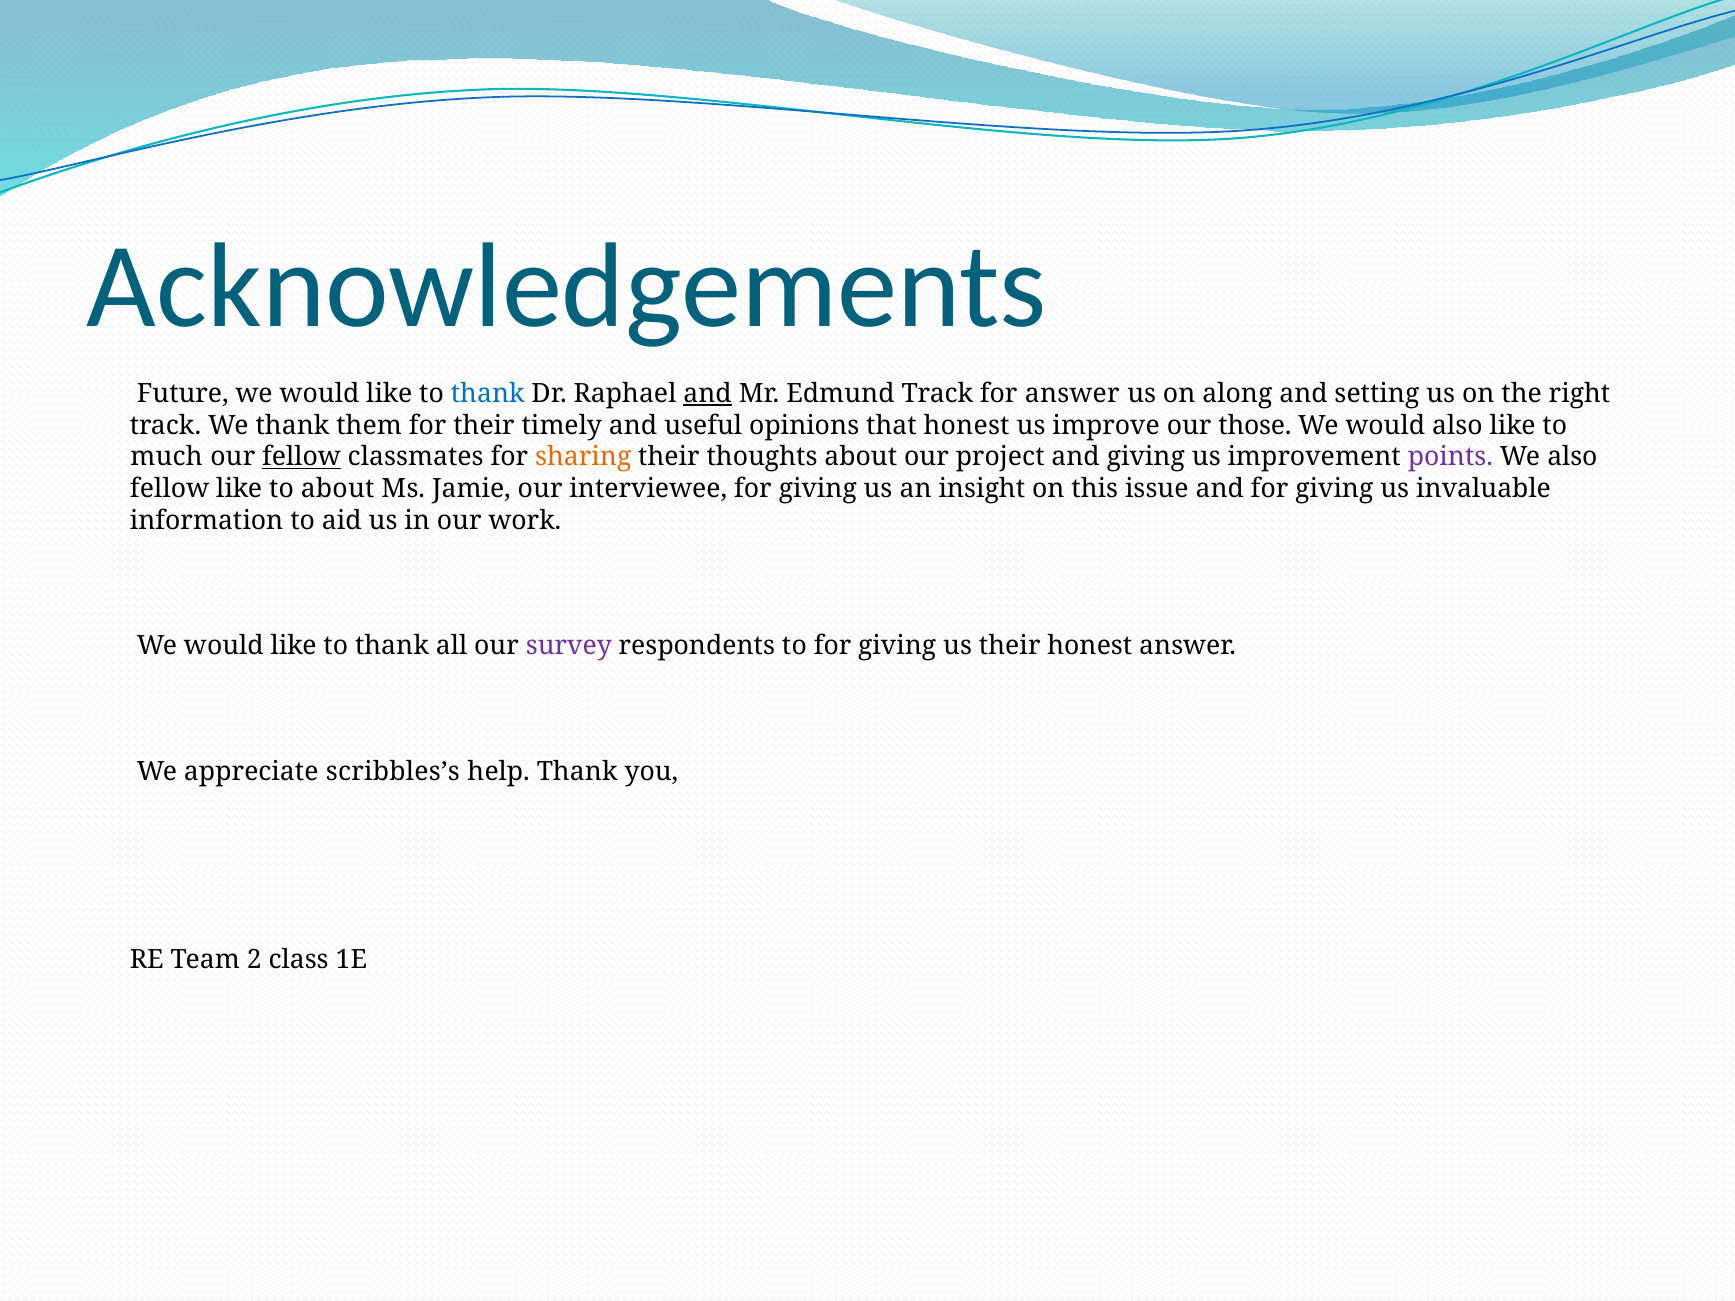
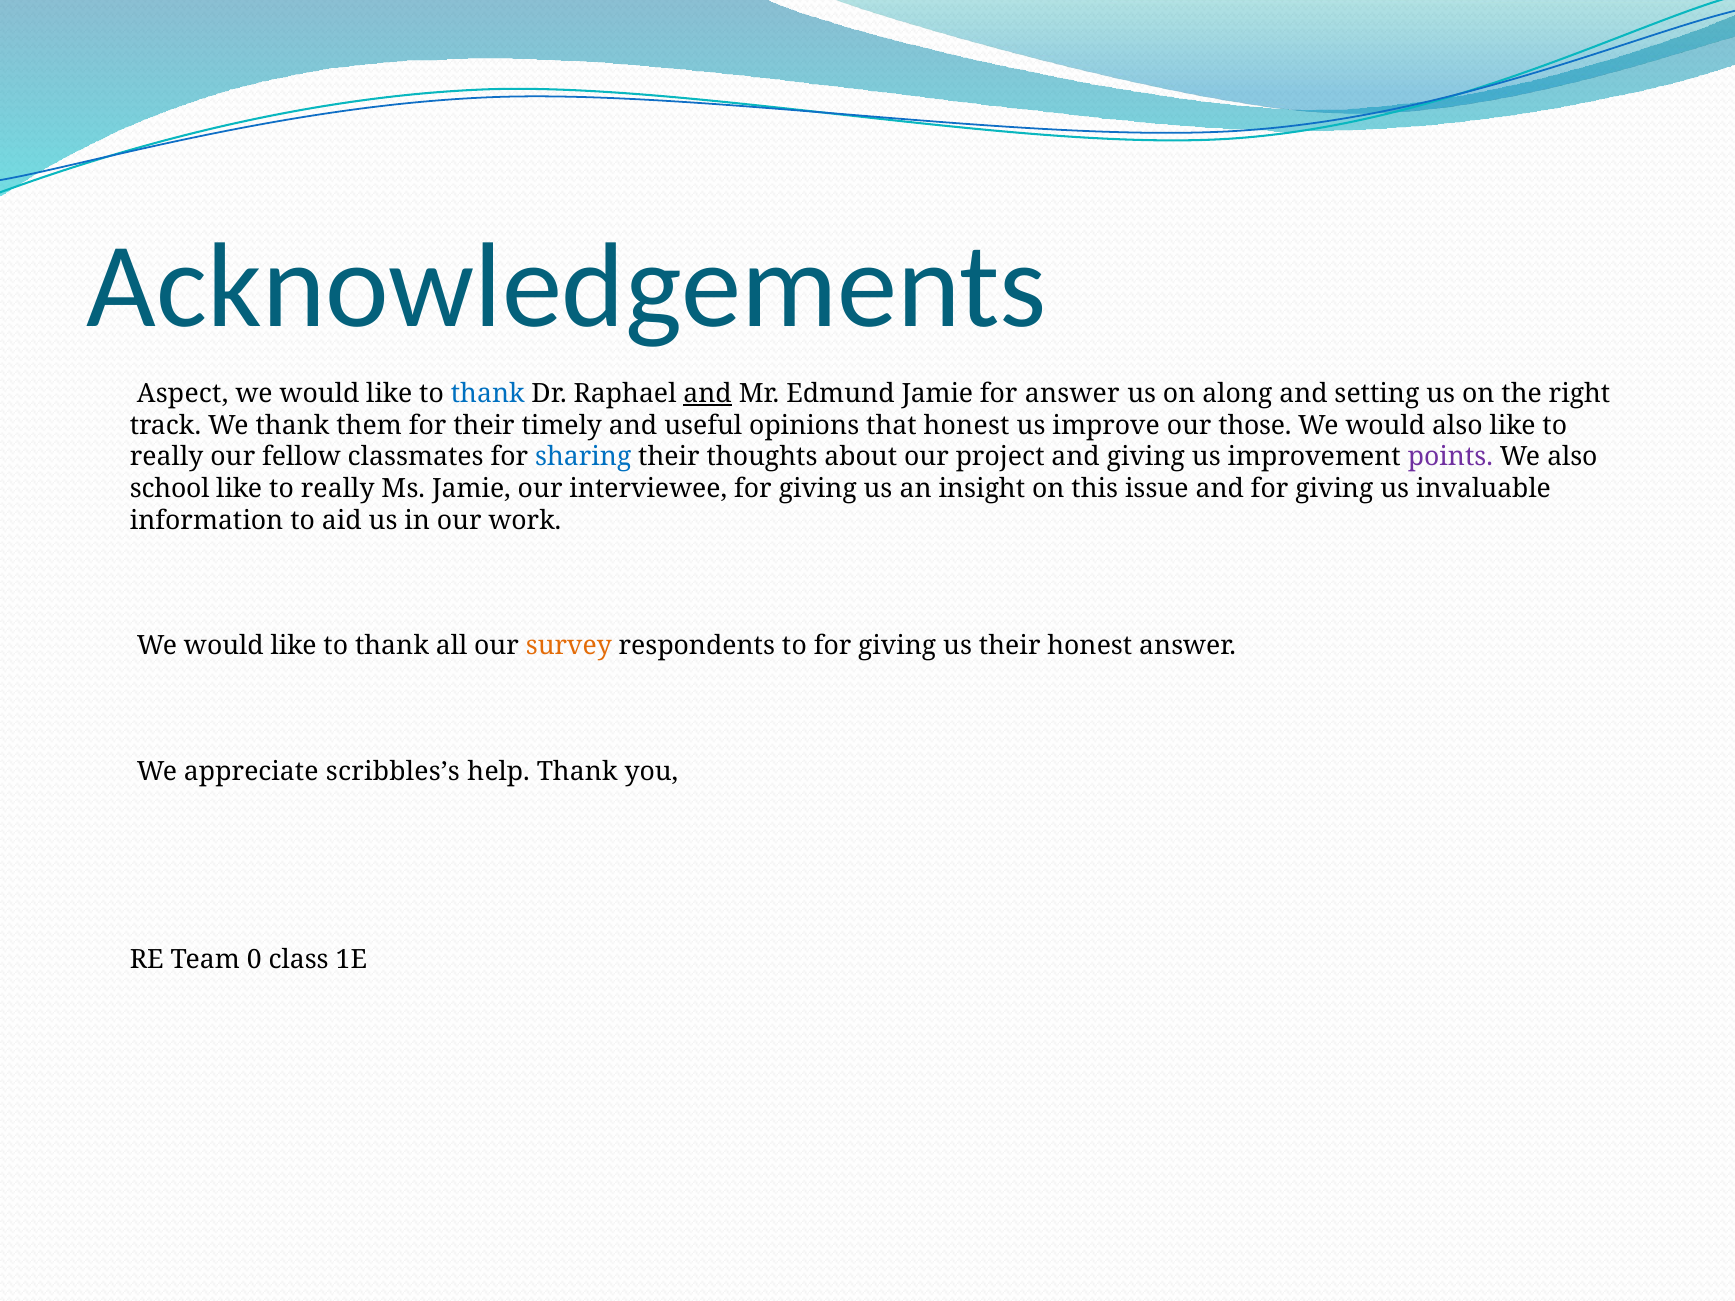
Future: Future -> Aspect (183, 394)
Edmund Track: Track -> Jamie (937, 394)
much: much -> really (167, 457)
fellow underline: present -> none (301, 457)
sharing colour: orange -> blue (583, 457)
fellow: fellow -> school (170, 489)
about: about -> really (338, 489)
survey colour: purple -> orange (569, 646)
2: 2 -> 0 (254, 960)
